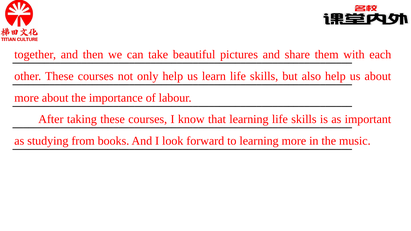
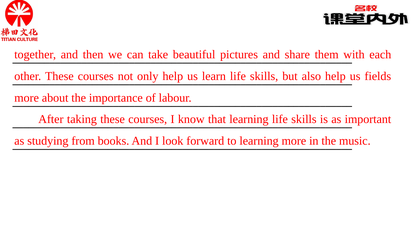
us about: about -> fields (378, 76)
